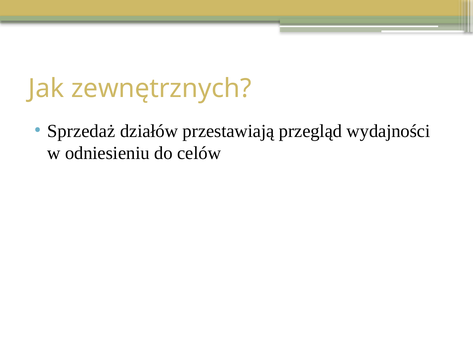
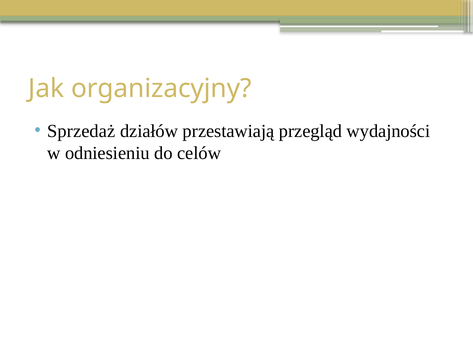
zewnętrznych: zewnętrznych -> organizacyjny (161, 89)
